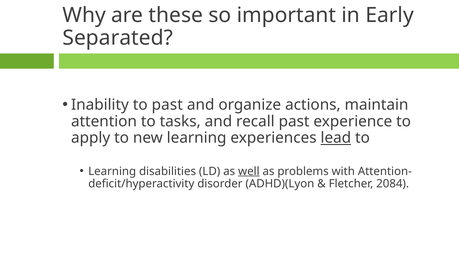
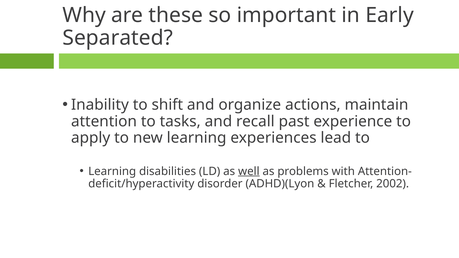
to past: past -> shift (167, 105)
lead underline: present -> none (336, 138)
2084: 2084 -> 2002 (393, 184)
